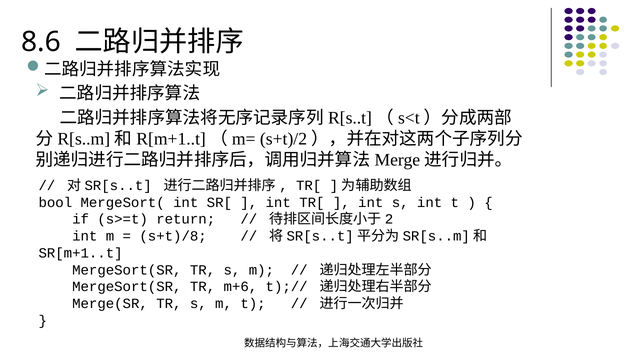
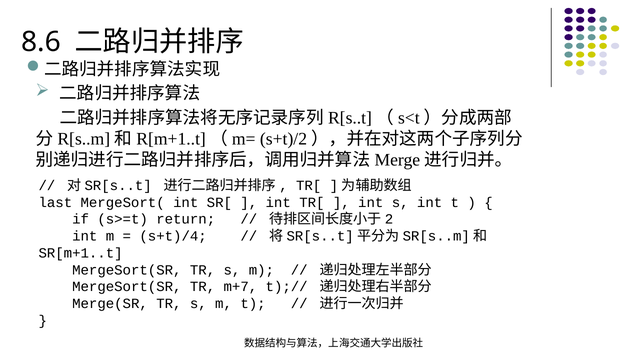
bool: bool -> last (55, 202)
s+t)/8: s+t)/8 -> s+t)/4 (173, 236)
m+6: m+6 -> m+7 (240, 287)
